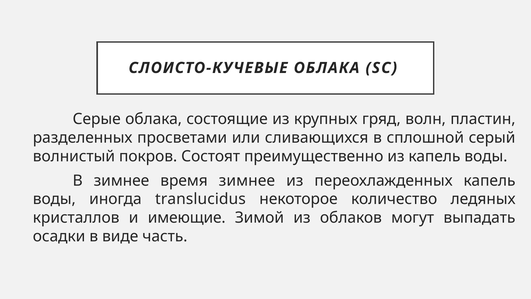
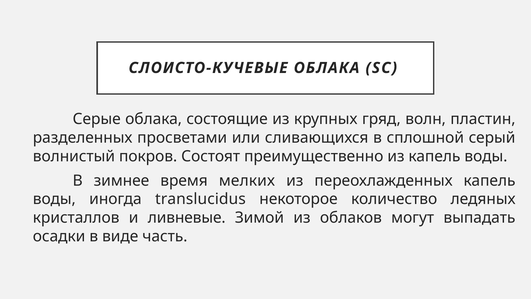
время зимнее: зимнее -> мелких (247, 180)
имеющие: имеющие -> ливневые (187, 218)
